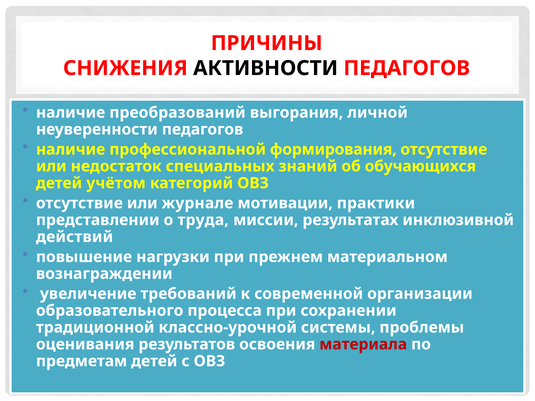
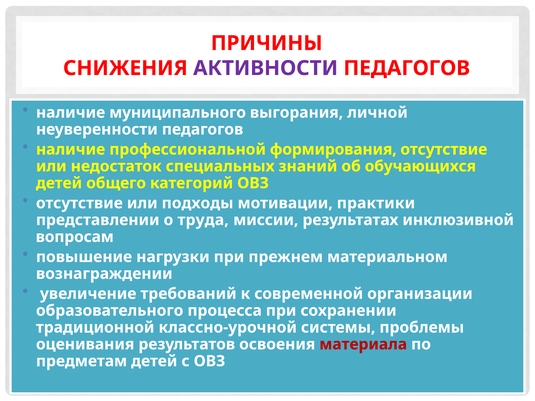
АКТИВНОСТИ colour: black -> purple (266, 68)
преобразований: преобразований -> муниципального (178, 113)
учётом: учётом -> общего (116, 183)
журнале: журнале -> подходы (198, 203)
действий: действий -> вопросам (75, 237)
